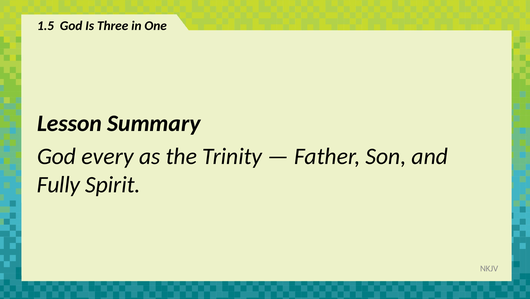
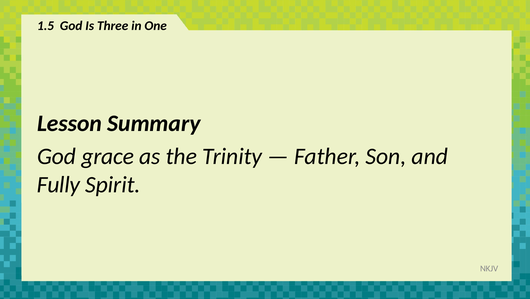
every: every -> grace (108, 156)
